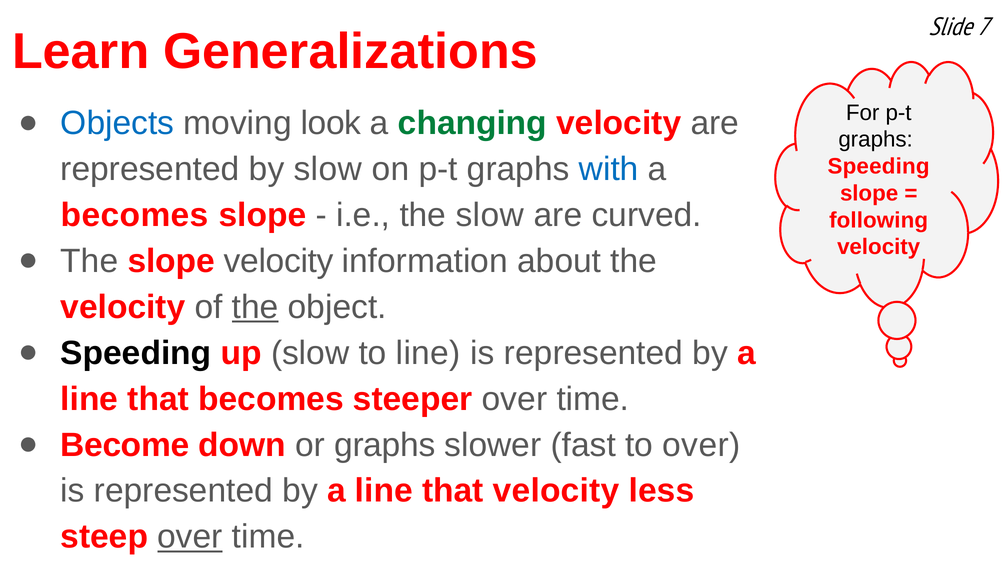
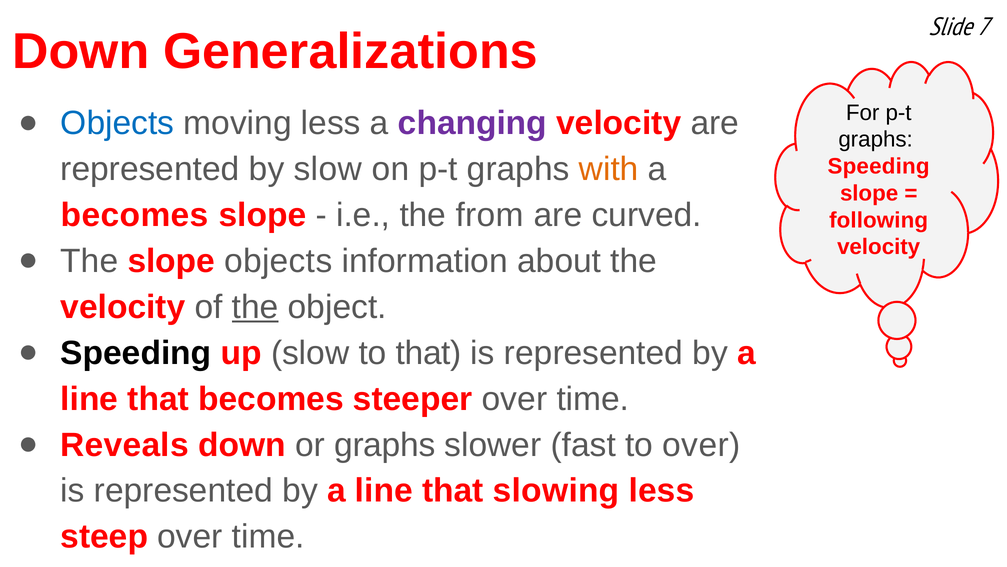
Learn: Learn -> Down (81, 51)
moving look: look -> less (331, 123)
changing colour: green -> purple (472, 123)
with colour: blue -> orange (609, 169)
the slow: slow -> from (490, 215)
slope velocity: velocity -> objects (278, 261)
to line: line -> that (429, 353)
Become: Become -> Reveals (125, 445)
that velocity: velocity -> slowing (556, 490)
over underline: present -> none (190, 536)
